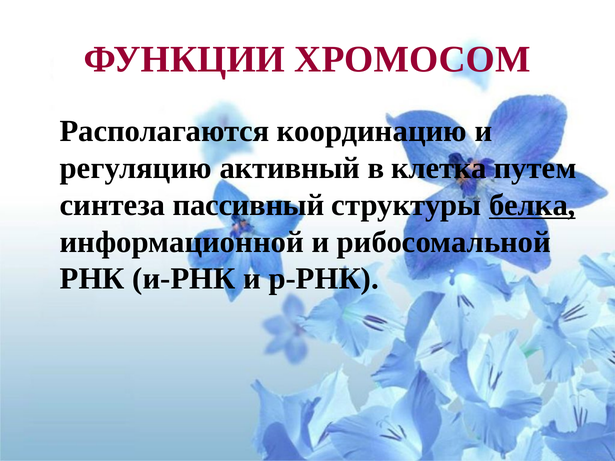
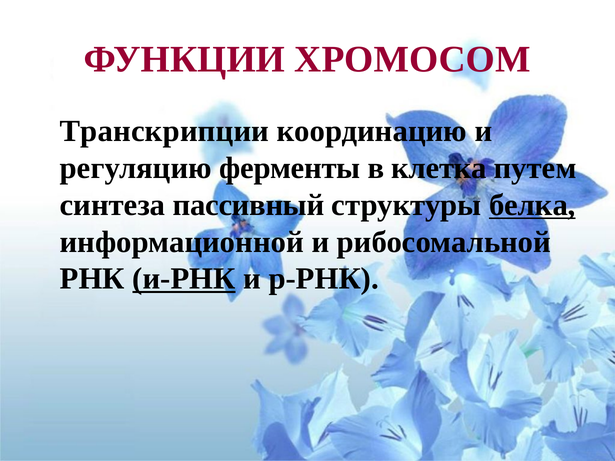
Располагаются: Располагаются -> Транскрипции (165, 131)
активный: активный -> ферменты (290, 168)
и-РНК underline: none -> present (184, 279)
